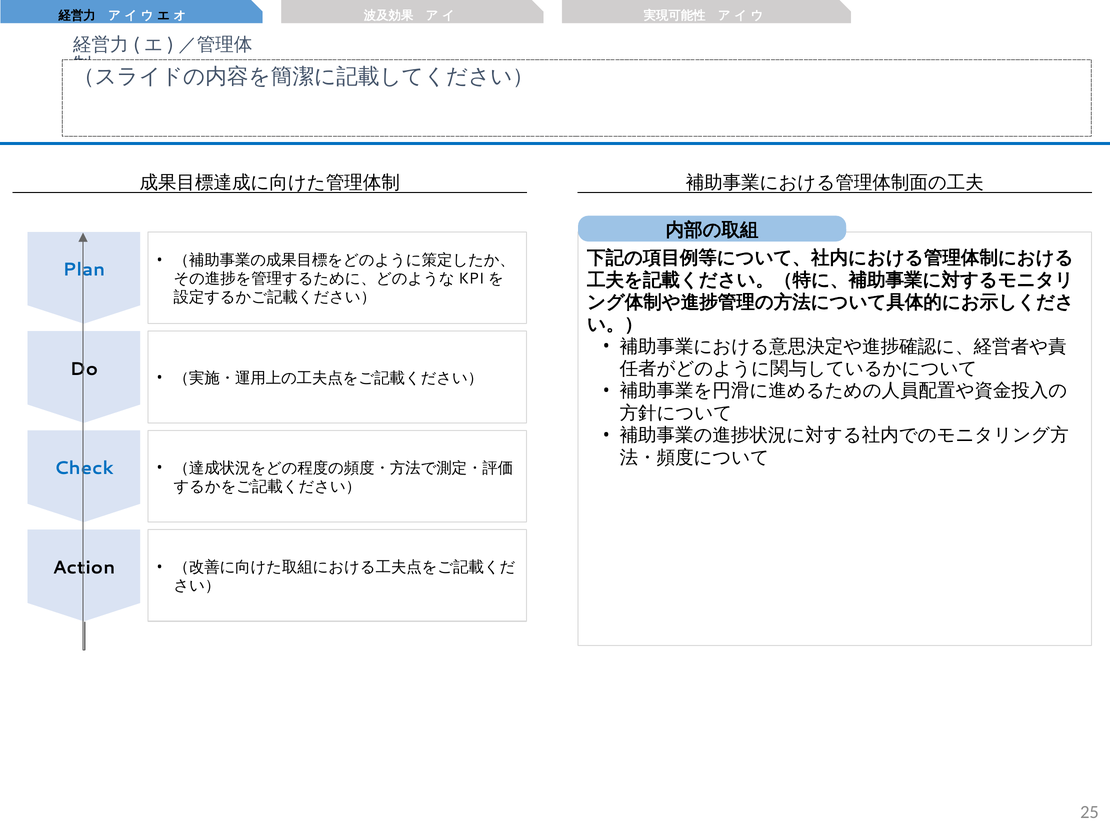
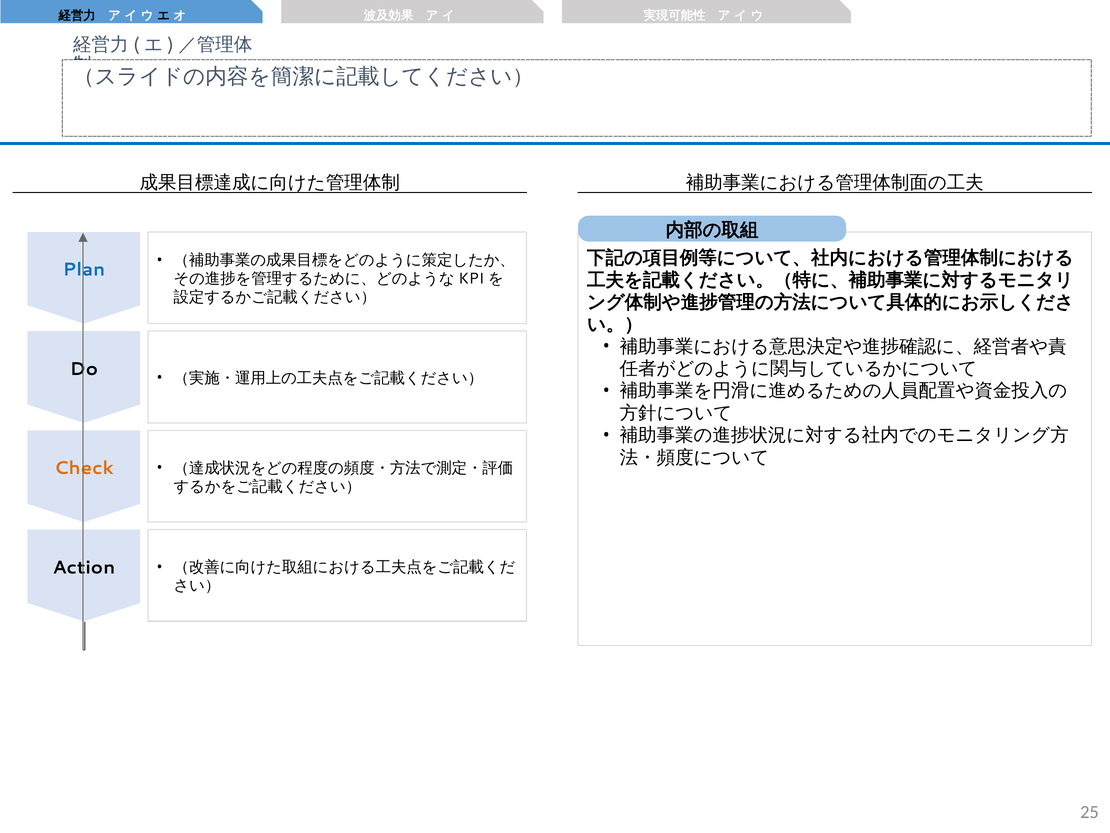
Check colour: blue -> orange (84, 468)
